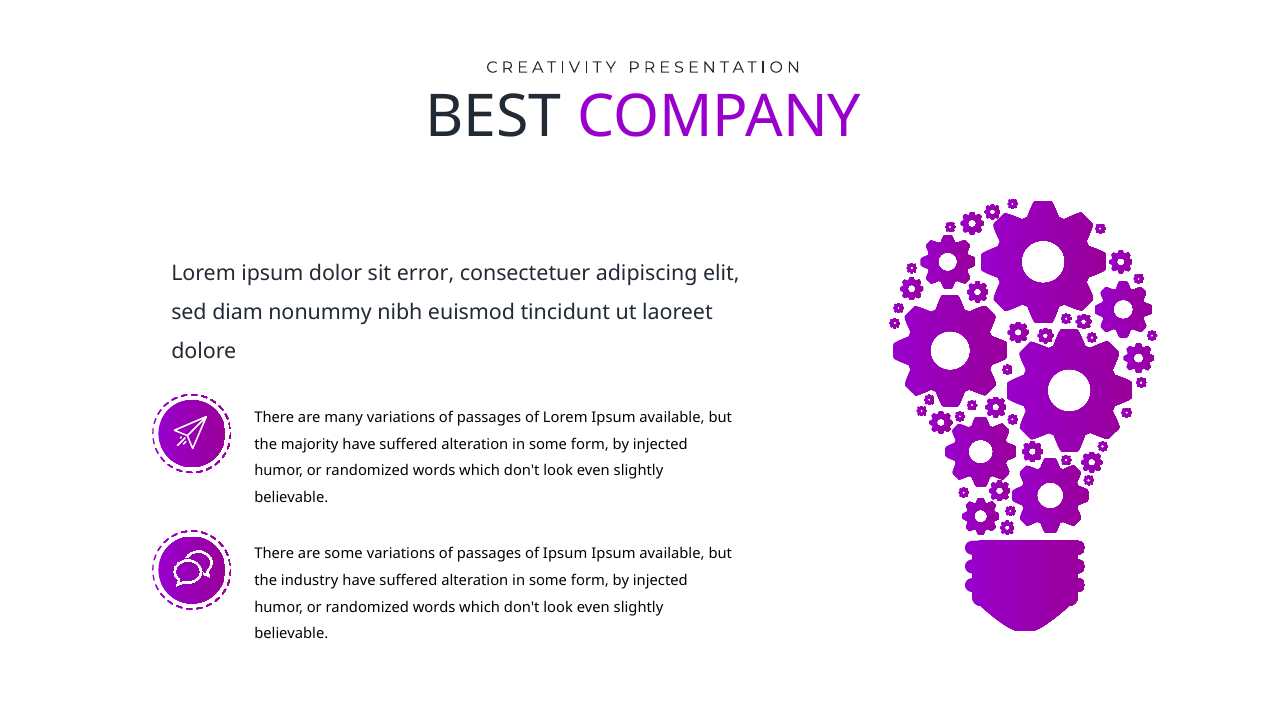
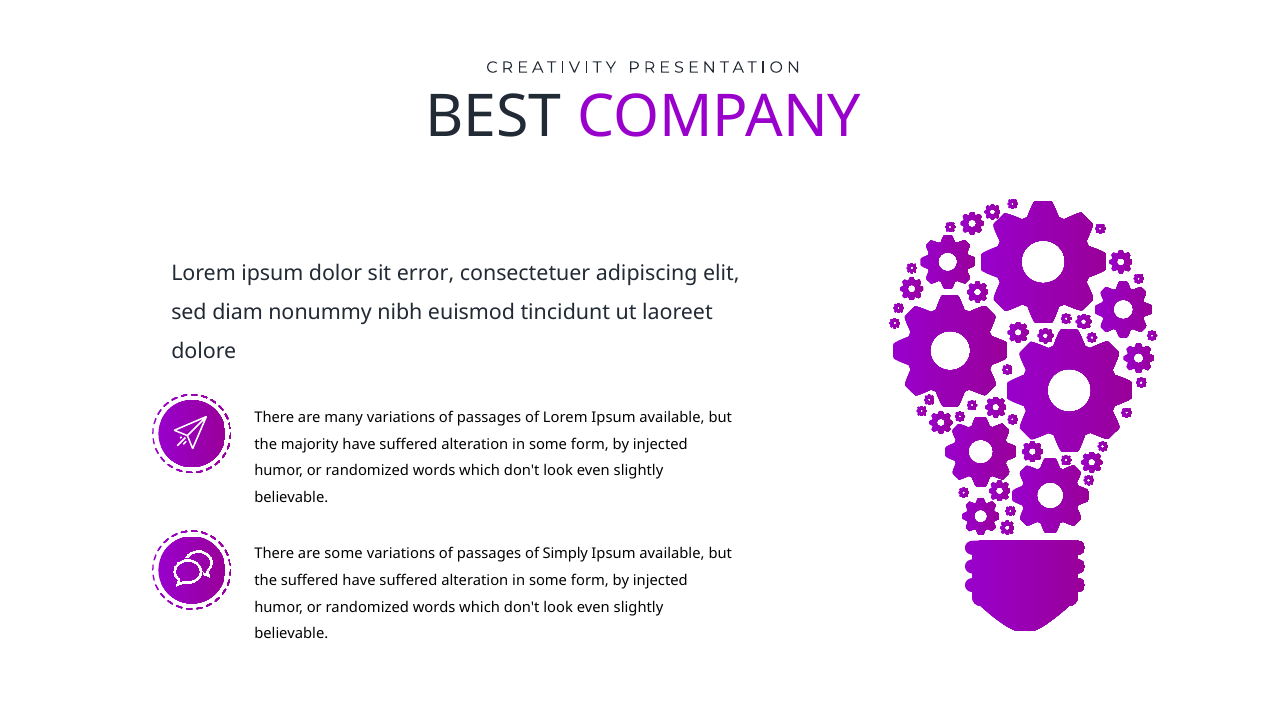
of Ipsum: Ipsum -> Simply (565, 554)
the industry: industry -> suffered (310, 581)
